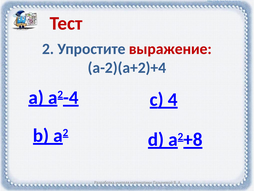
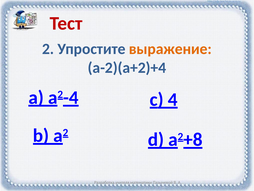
выражение colour: red -> orange (170, 49)
